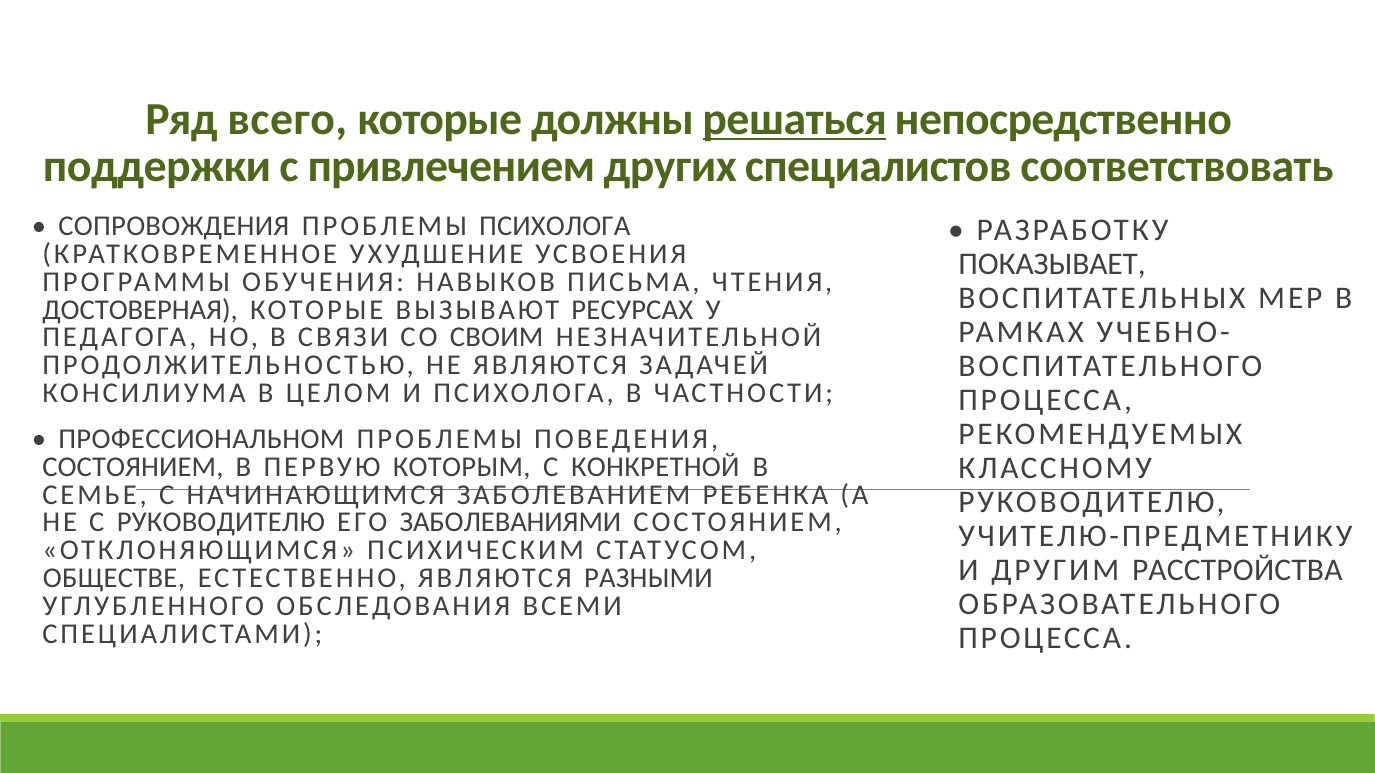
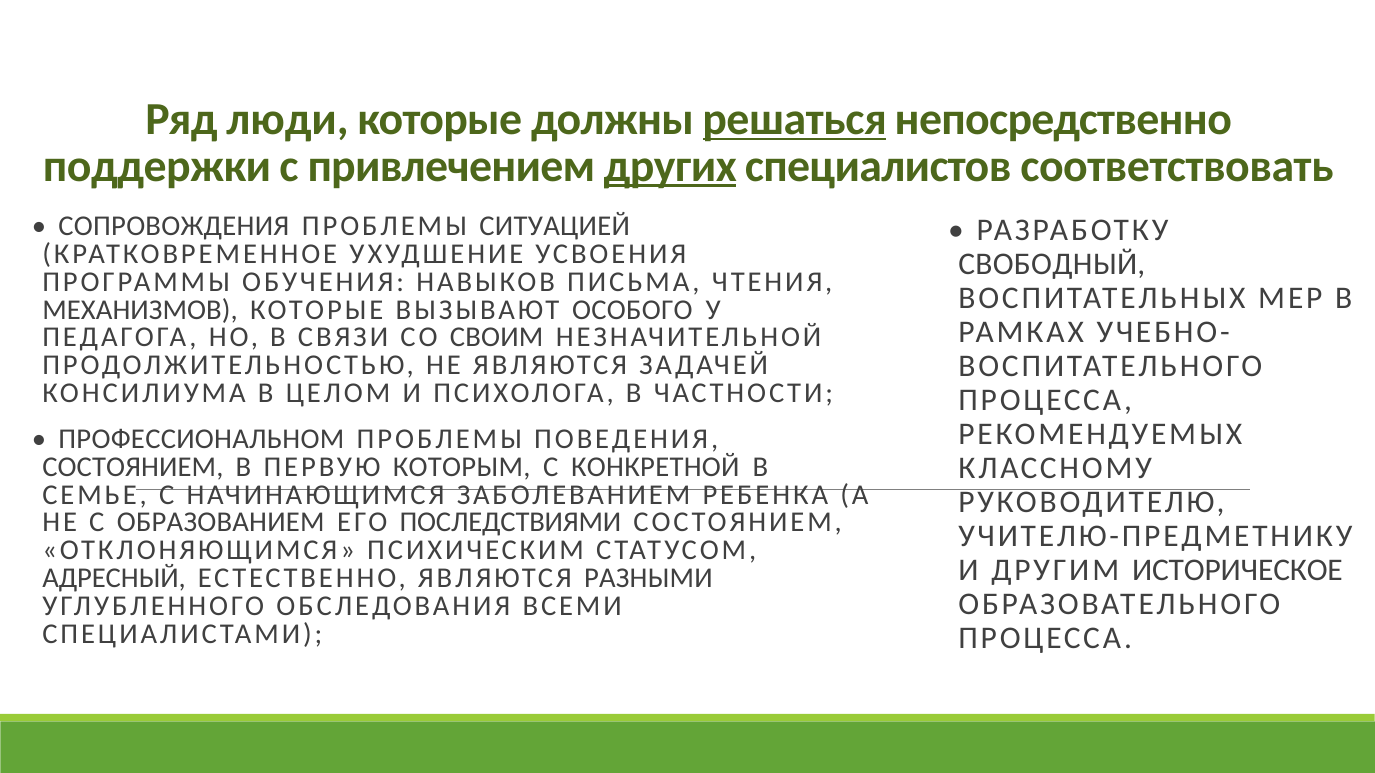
всего: всего -> люди (288, 119)
других underline: none -> present (670, 166)
ПРОБЛЕМЫ ПСИХОЛОГА: ПСИХОЛОГА -> СИТУАЦИЕЙ (555, 226)
ПОКАЗЫВАЕТ: ПОКАЗЫВАЕТ -> СВОБОДНЫЙ (1052, 264)
ДОСТОВЕРНАЯ: ДОСТОВЕРНАЯ -> МЕХАНИЗМОВ (140, 310)
РЕСУРСАХ: РЕСУРСАХ -> ОСОБОГО (632, 310)
С РУКОВОДИТЕЛЮ: РУКОВОДИТЕЛЮ -> ОБРАЗОВАНИЕМ (221, 523)
ЗАБОЛЕВАНИЯМИ: ЗАБОЛЕВАНИЯМИ -> ПОСЛЕДСТВИЯМИ (510, 523)
РАССТРОЙСТВА: РАССТРОЙСТВА -> ИСТОРИЧЕСКОЕ (1237, 570)
ОБЩЕСТВЕ: ОБЩЕСТВЕ -> АДРЕСНЫЙ (114, 578)
